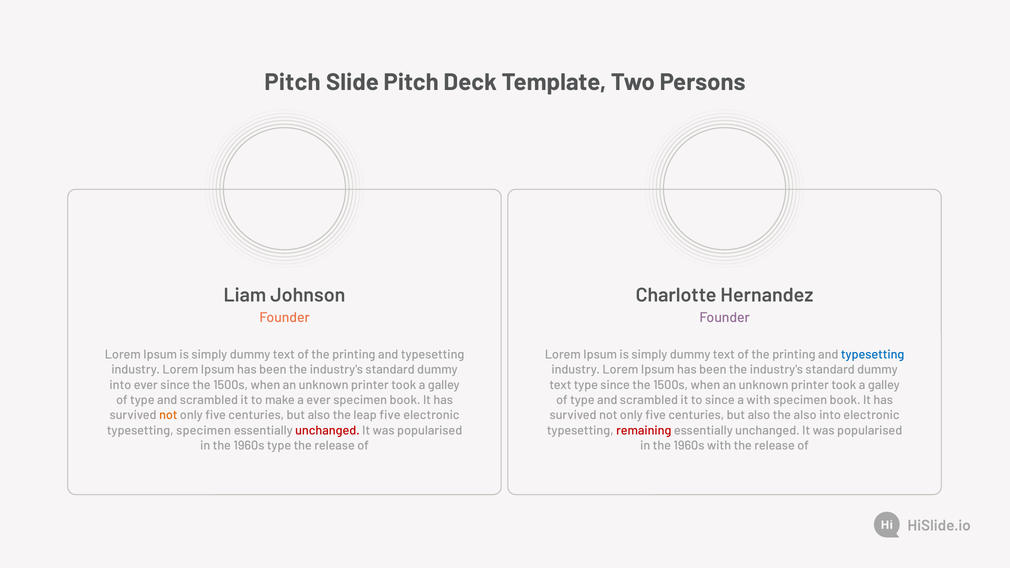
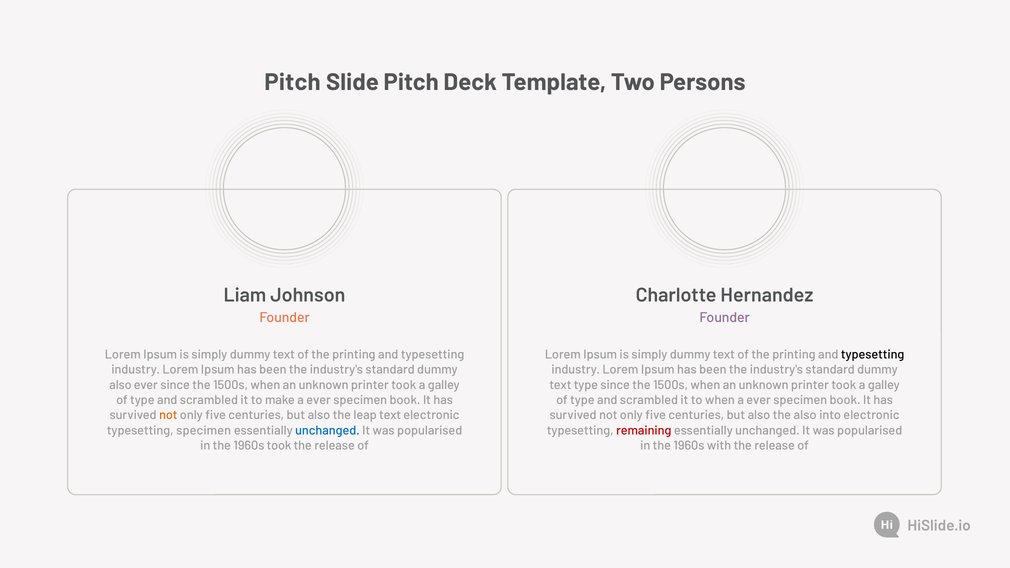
typesetting colour: blue -> black (873, 355)
into: into -> also (120, 385)
to since: since -> when (720, 400)
with: with -> ever (759, 400)
leap five: five -> text (390, 415)
unchanged colour: red -> blue (327, 431)
1960s type: type -> took (279, 446)
